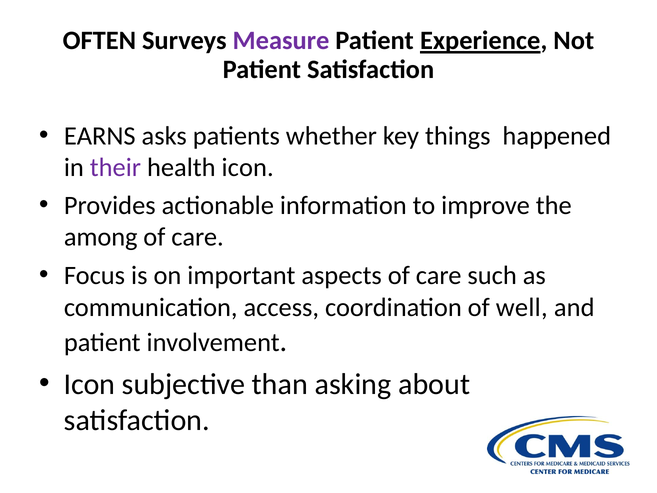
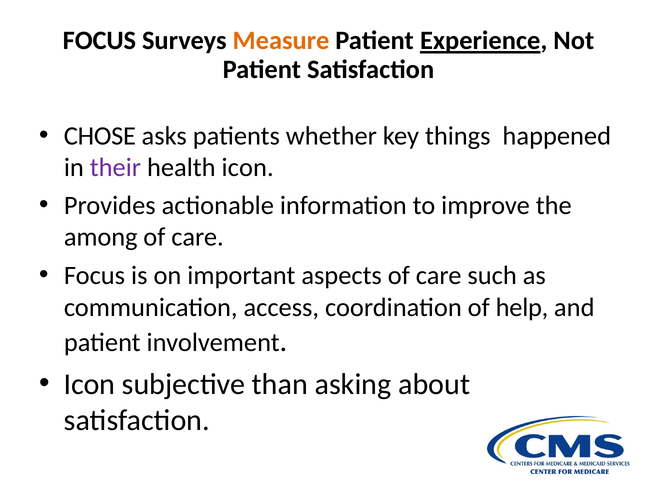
OFTEN: OFTEN -> FOCUS (99, 41)
Measure colour: purple -> orange (281, 41)
EARNS: EARNS -> CHOSE (100, 136)
well: well -> help (522, 307)
